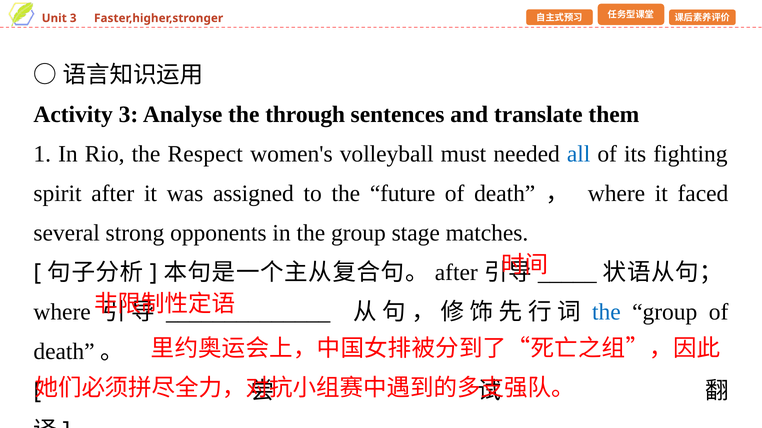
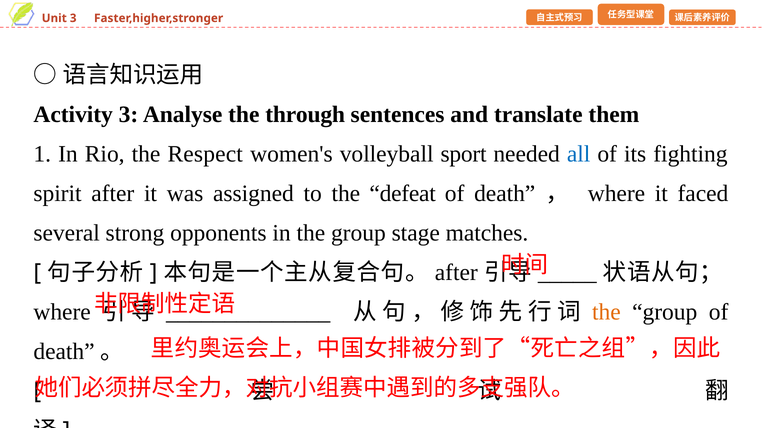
must: must -> sport (464, 154)
future: future -> defeat (403, 194)
the colour: blue -> orange (606, 312)
